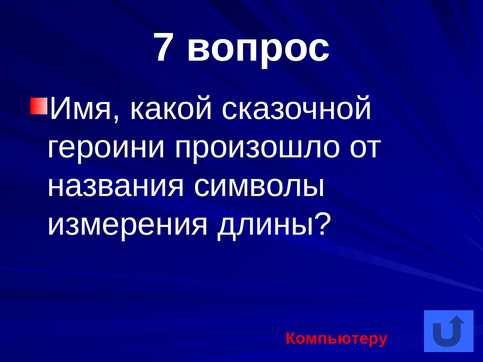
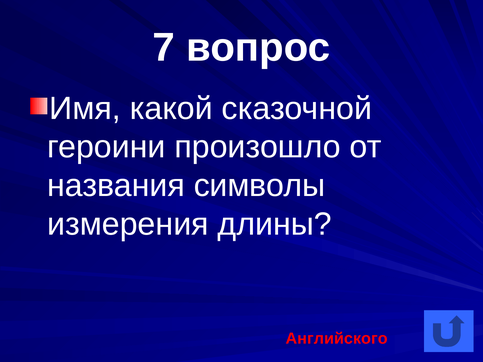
Компьютеру: Компьютеру -> Английского (337, 339)
